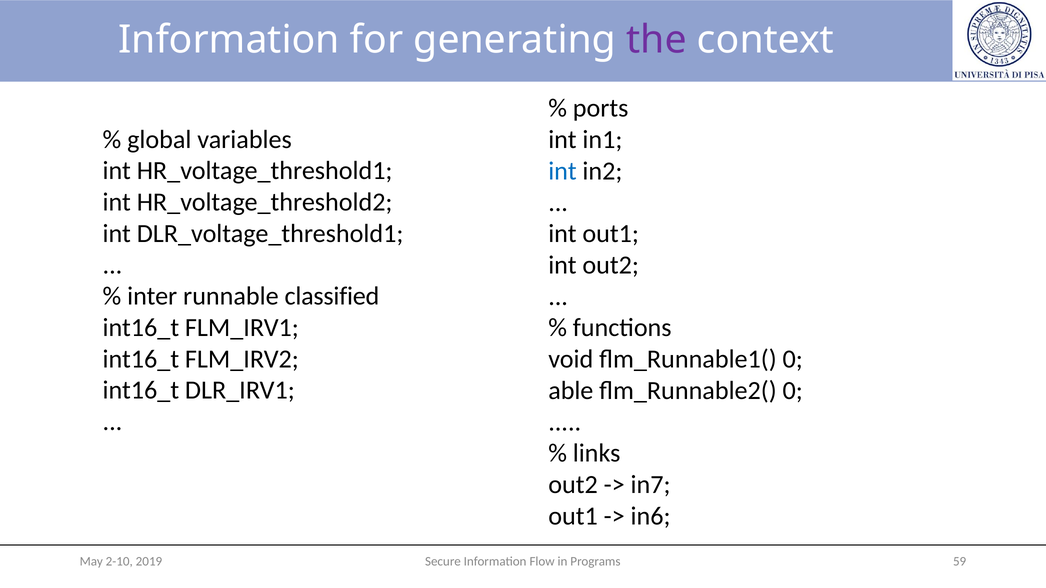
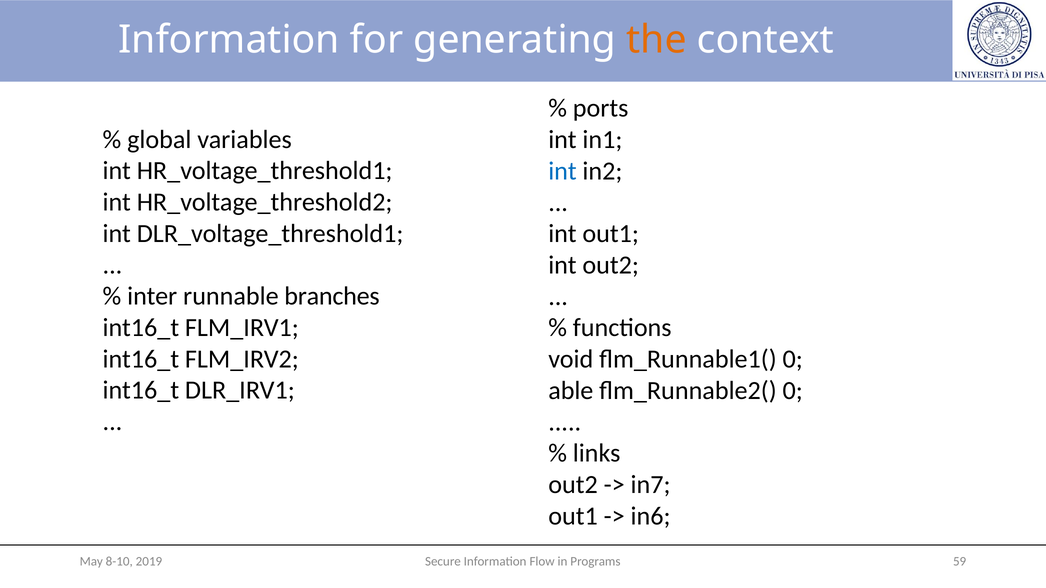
the colour: purple -> orange (656, 40)
classified: classified -> branches (332, 296)
2-10: 2-10 -> 8-10 (119, 562)
